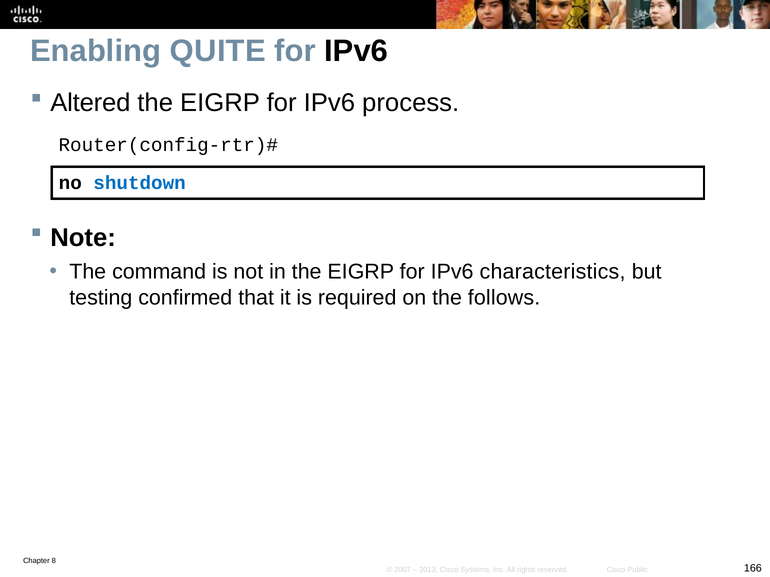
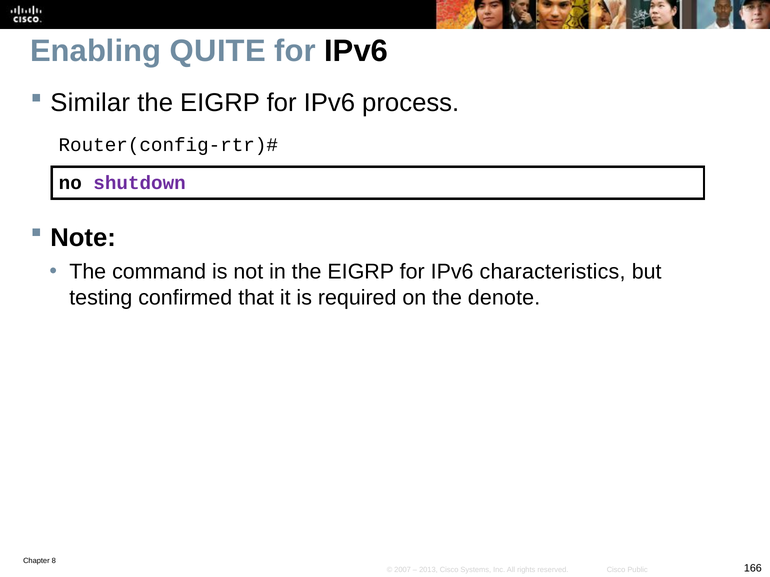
Altered: Altered -> Similar (90, 103)
shutdown colour: blue -> purple (140, 183)
follows: follows -> denote (504, 298)
